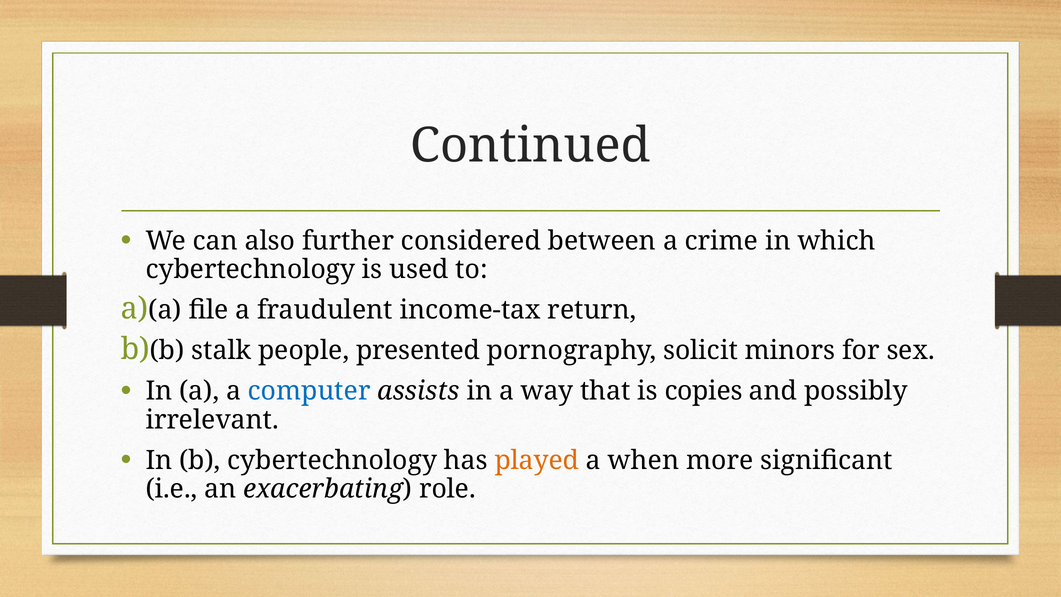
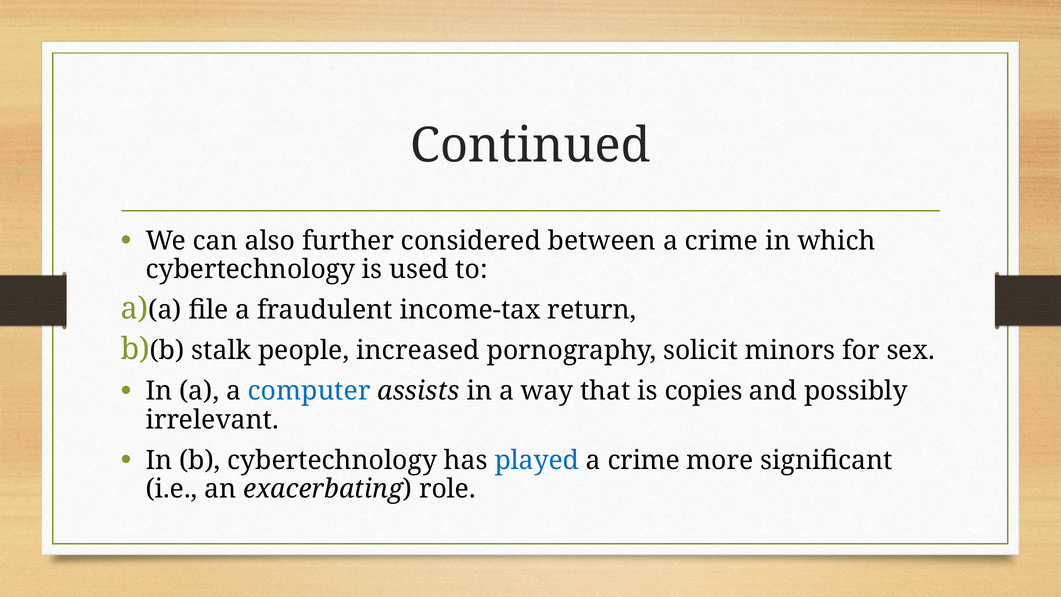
presented: presented -> increased (418, 350)
played colour: orange -> blue (537, 460)
when: when -> crime (644, 460)
